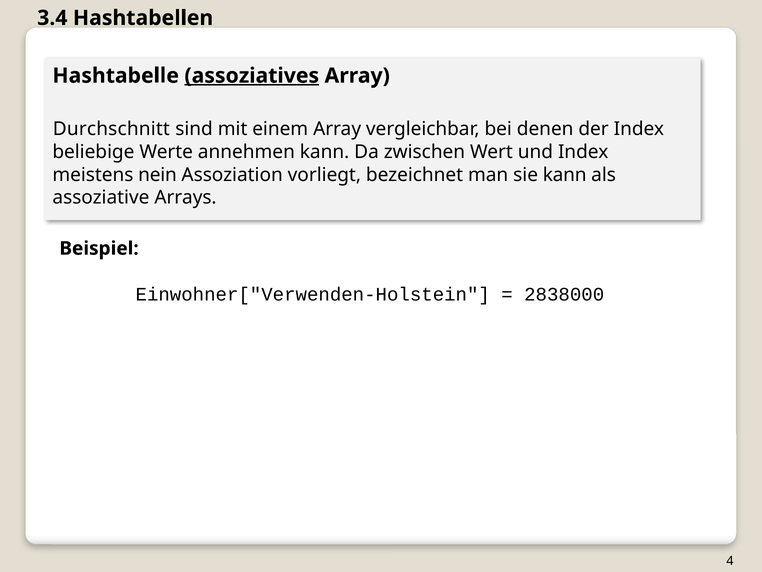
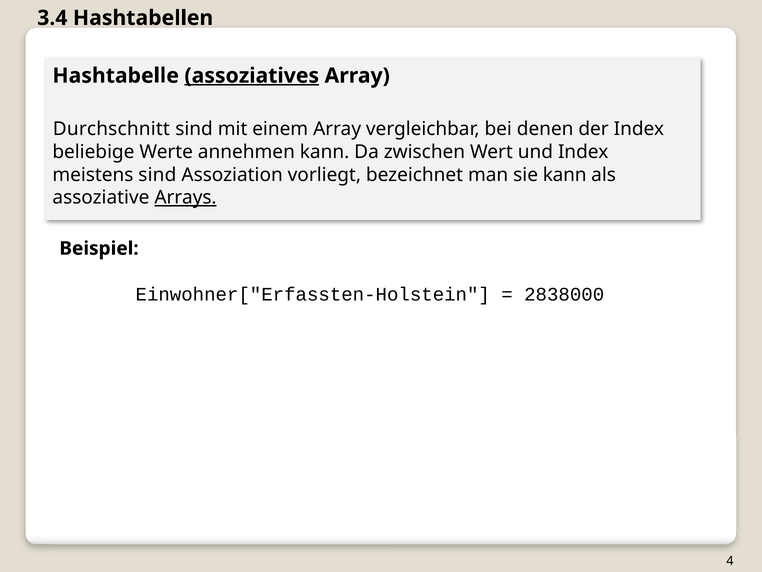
meistens nein: nein -> sind (157, 175)
Arrays underline: none -> present (185, 197)
Einwohner["Verwenden-Holstein: Einwohner["Verwenden-Holstein -> Einwohner["Erfassten-Holstein (313, 294)
